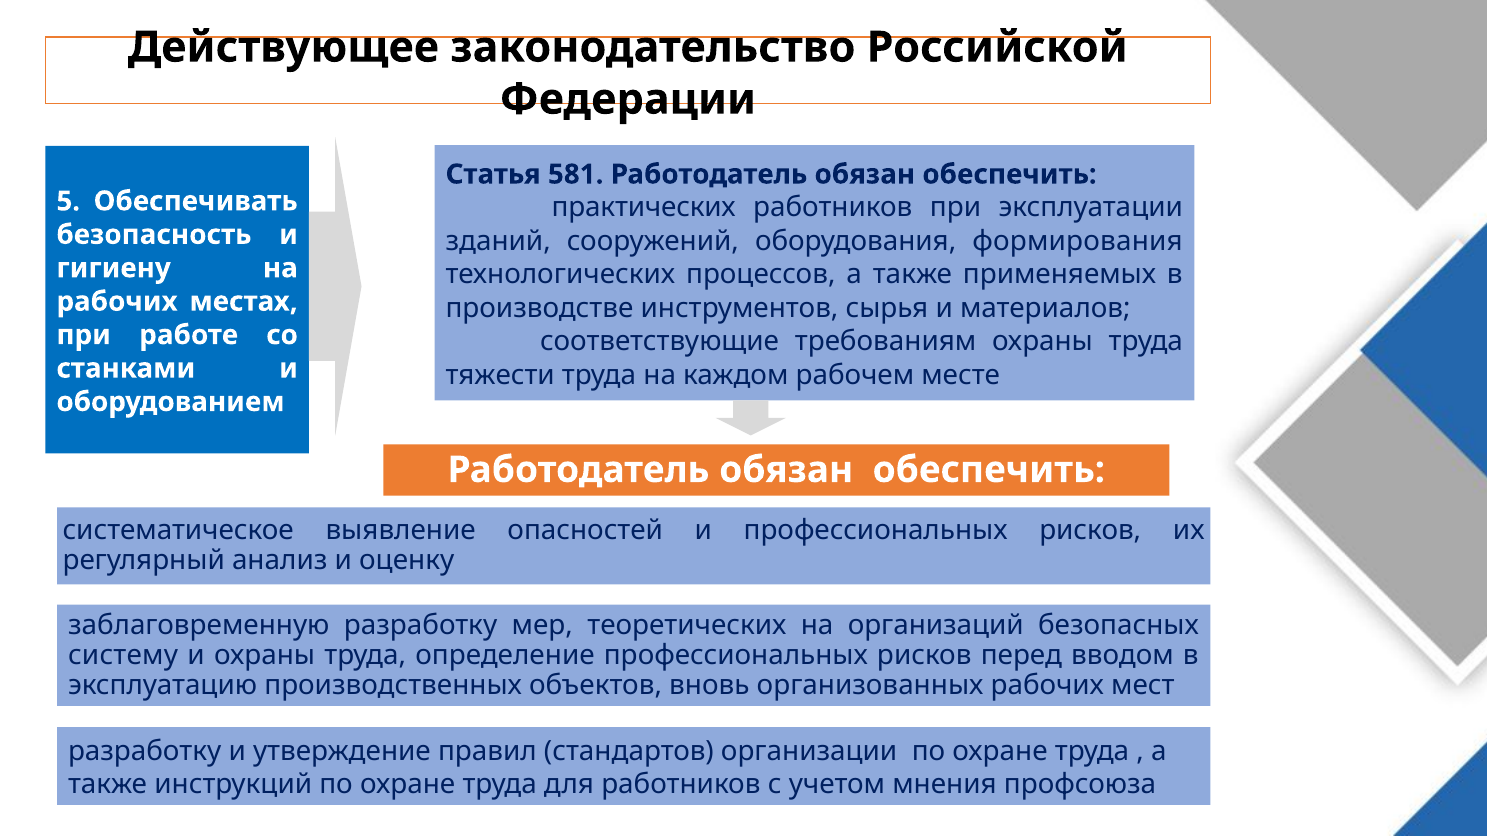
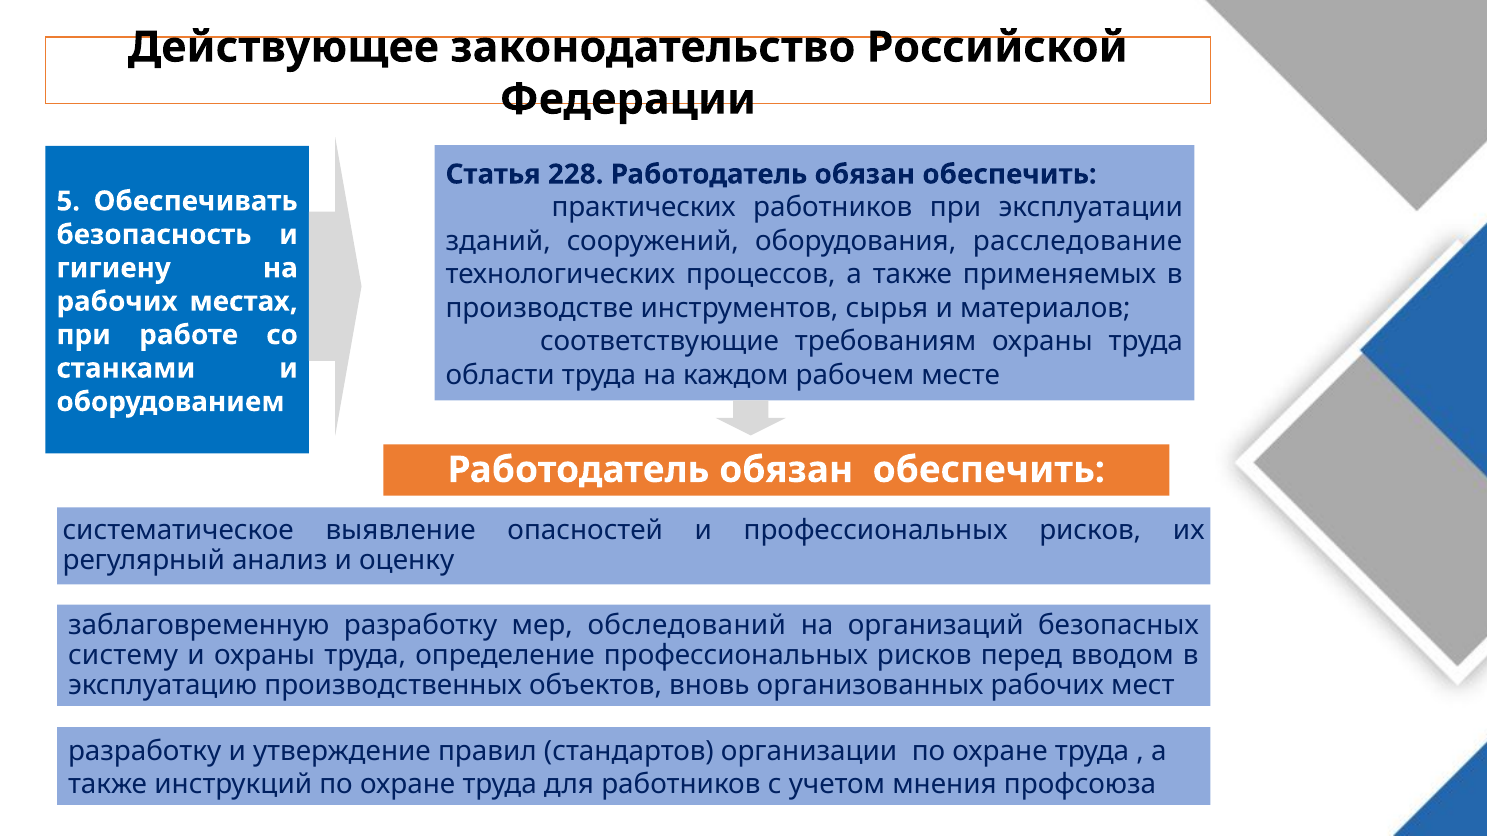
581: 581 -> 228 (576, 174)
формирования: формирования -> расследование (1078, 241)
тяжести: тяжести -> области (500, 375)
теоретических: теоретических -> обследований (687, 625)
